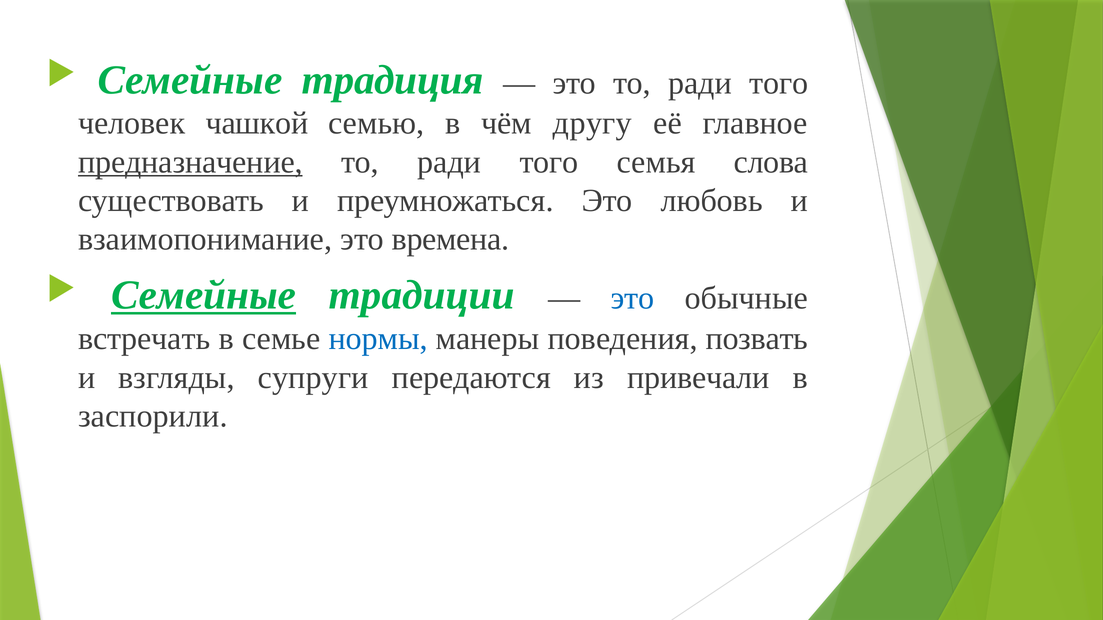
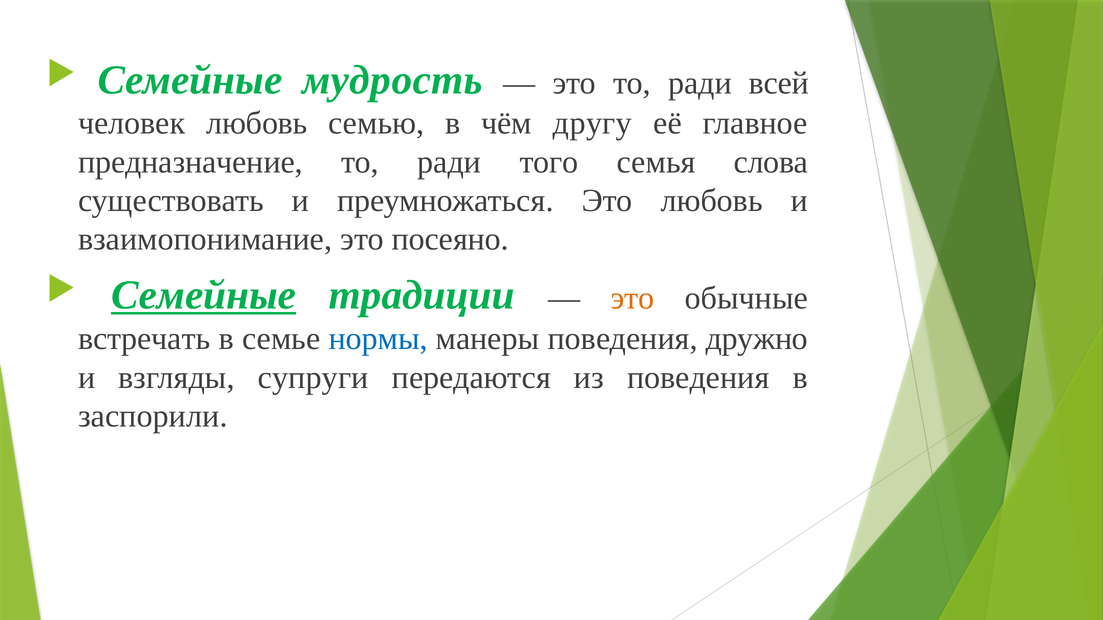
традиция: традиция -> мудрость (392, 80)
это то ради того: того -> всей (779, 83)
человек чашкой: чашкой -> любовь (257, 123)
предназначение underline: present -> none (190, 162)
времена: времена -> посеяно (450, 239)
это colour: blue -> orange (633, 299)
позвать: позвать -> дружно (757, 339)
из привечали: привечали -> поведения (698, 378)
